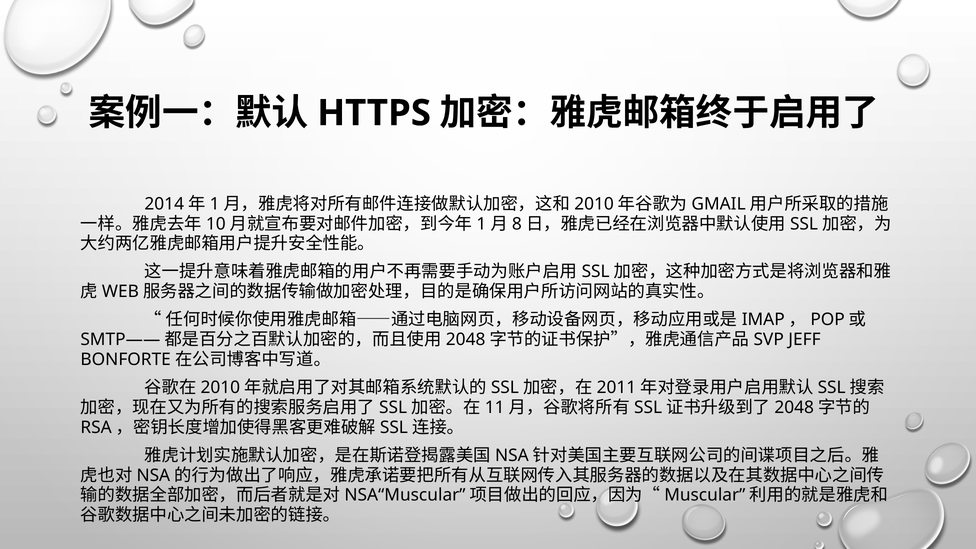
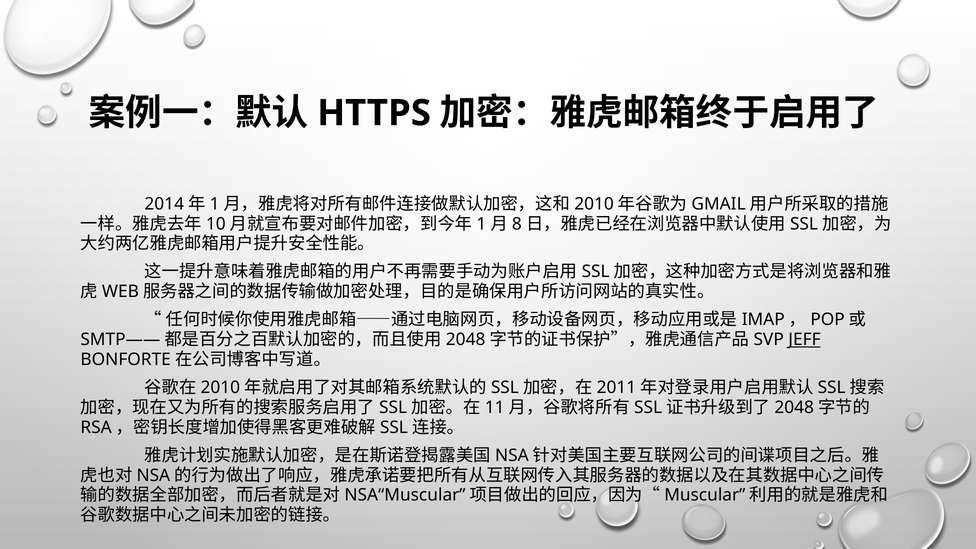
JEFF underline: none -> present (804, 340)
